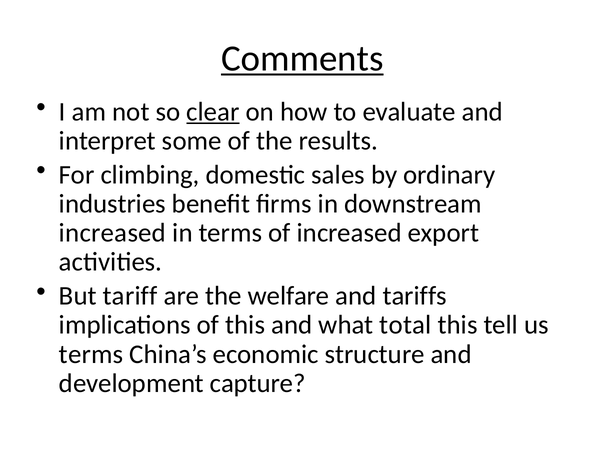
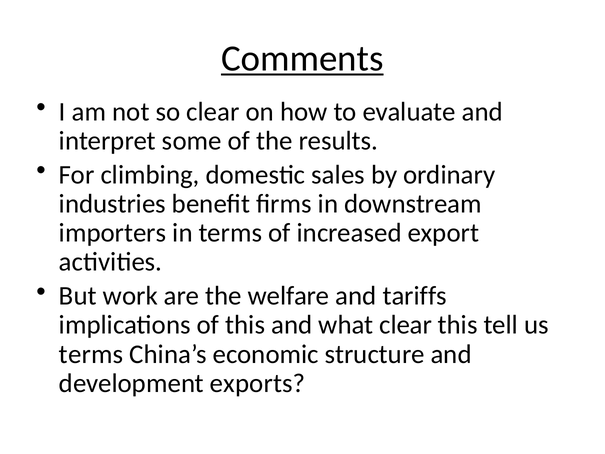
clear underline: present -> none (213, 112)
increased: increased -> importers (113, 233)
tariff: tariff -> work (130, 296)
what total: total -> clear (406, 325)
capture: capture -> exports (258, 383)
